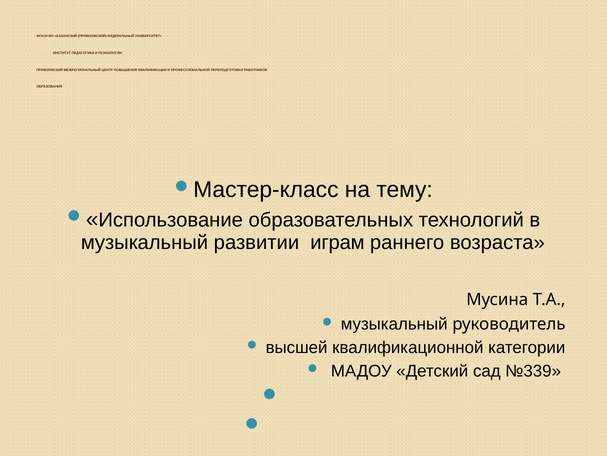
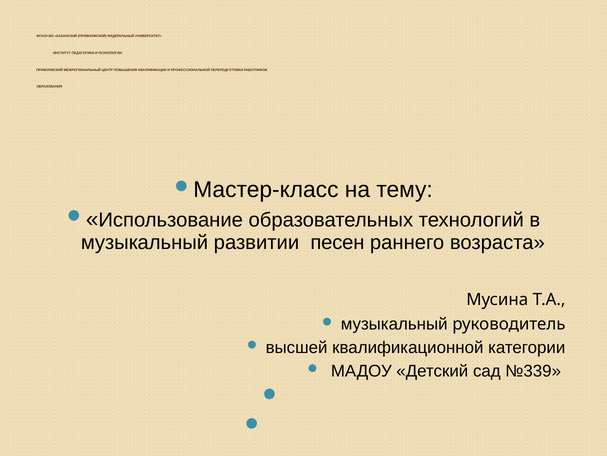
играм: играм -> песен (337, 242)
